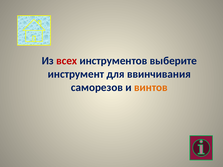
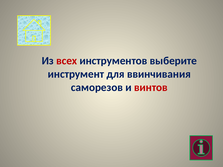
винтов colour: orange -> red (151, 88)
